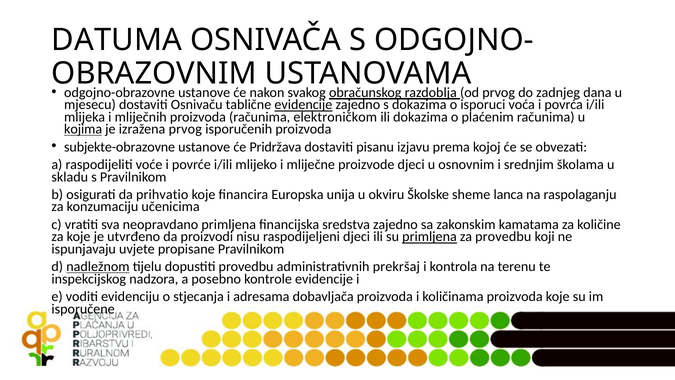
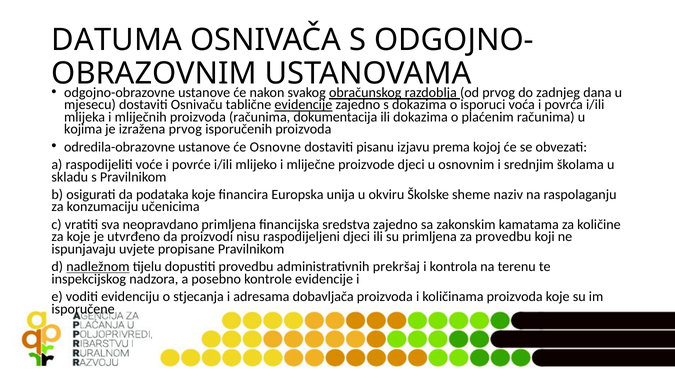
elektroničkom: elektroničkom -> dokumentacija (335, 117)
kojima underline: present -> none (83, 129)
subjekte-obrazovne: subjekte-obrazovne -> odredila-obrazovne (120, 147)
Pridržava: Pridržava -> Osnovne (275, 147)
prihvatio: prihvatio -> podataka (162, 195)
lanca: lanca -> naziv (508, 195)
primljena underline: present -> none (430, 237)
